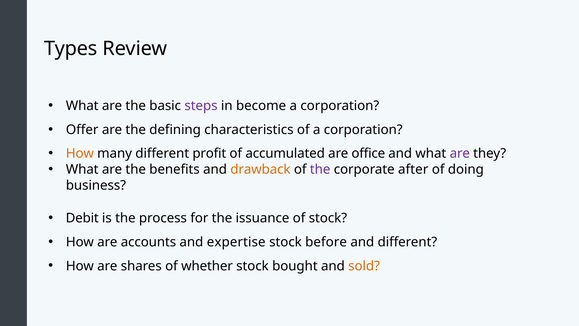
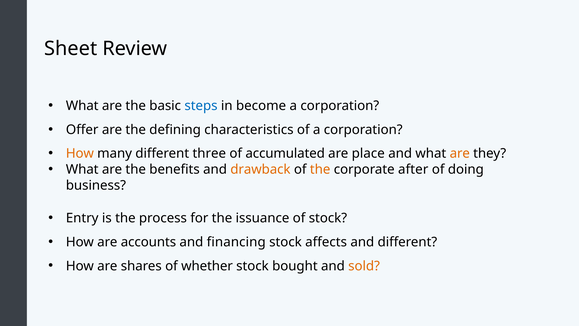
Types: Types -> Sheet (71, 49)
steps colour: purple -> blue (201, 106)
profit: profit -> three (209, 153)
office: office -> place (368, 153)
are colour: purple -> orange (460, 153)
the colour: purple -> orange (320, 169)
Debit: Debit -> Entry (82, 218)
expertise: expertise -> financing (236, 242)
before: before -> affects (326, 242)
